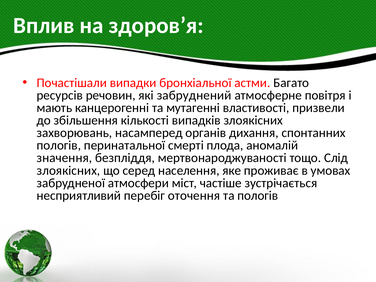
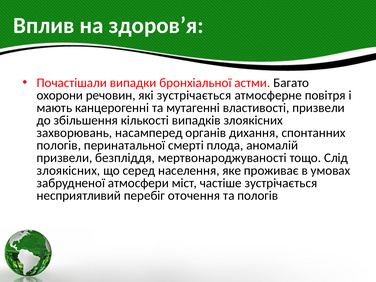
ресурсів: ресурсів -> охорони (60, 95)
які забруднений: забруднений -> зустрічається (194, 95)
значення: значення -> призвели (64, 158)
